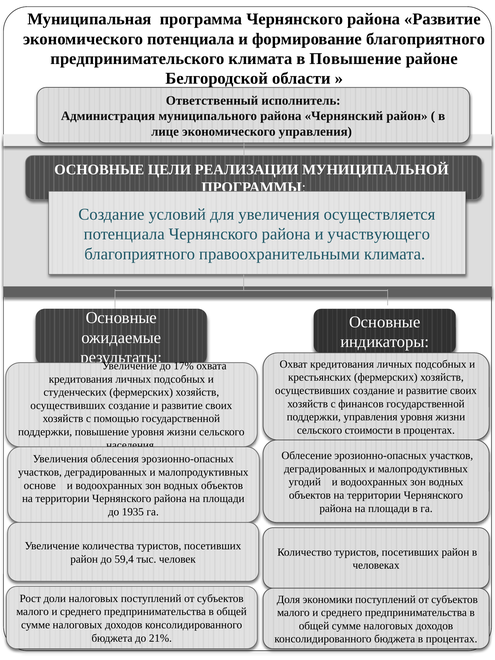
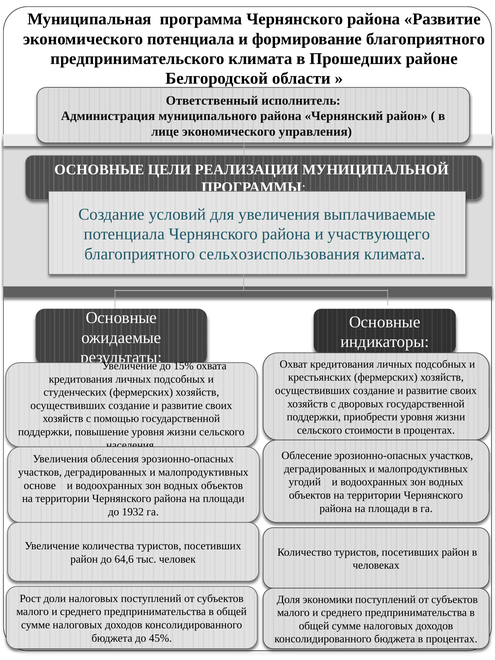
в Повышение: Повышение -> Прошедших (356, 59)
осуществляется: осуществляется -> выплачиваемые (380, 214)
правоохранительными: правоохранительными -> сельхозиспользования (280, 254)
17%: 17% -> 15% (184, 366)
финансов: финансов -> дворовых (361, 404)
поддержки управления: управления -> приобрести (371, 417)
1935: 1935 -> 1932 (133, 512)
59,4: 59,4 -> 64,6 (124, 559)
21%: 21% -> 45% (160, 638)
